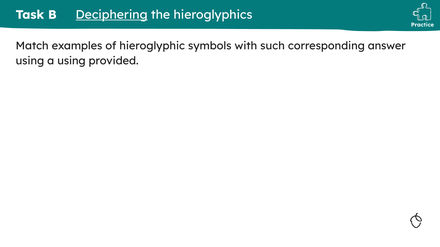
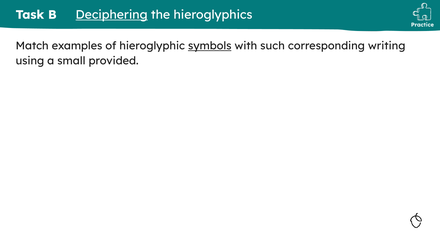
symbols underline: none -> present (210, 46)
answer: answer -> writing (387, 46)
a using: using -> small (71, 61)
